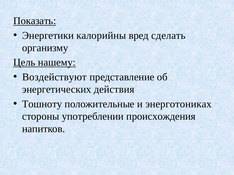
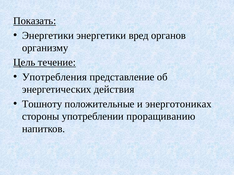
Энергетики калорийны: калорийны -> энергетики (101, 36)
сделать: сделать -> органов (168, 36)
нашему: нашему -> течение (57, 63)
Воздействуют: Воздействуют -> Употребления (54, 77)
происхождения: происхождения -> проращиванию (161, 117)
